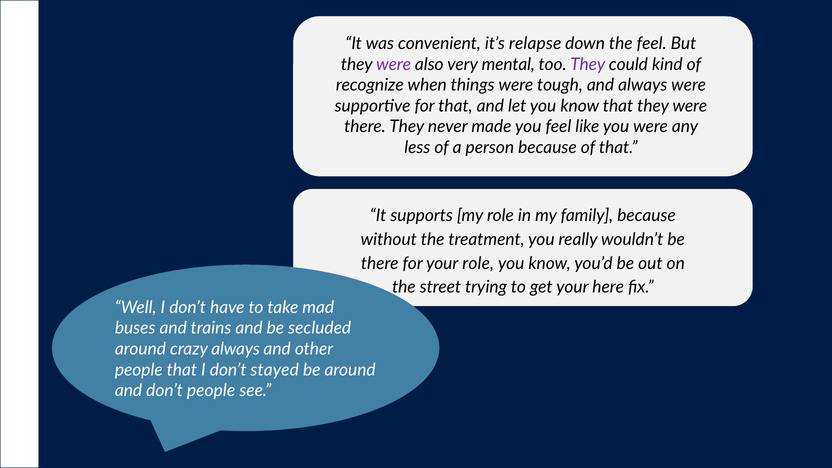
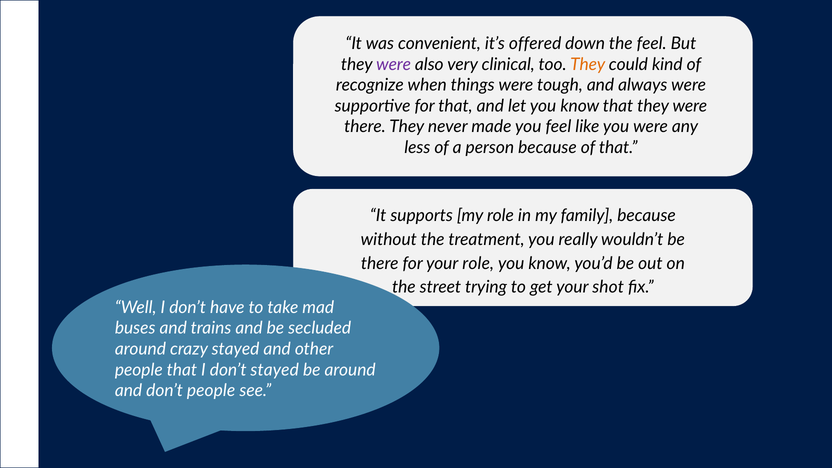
relapse: relapse -> offered (535, 44)
mental: mental -> clinical (508, 64)
They colour: purple -> orange (588, 64)
here: here -> shot (608, 287)
crazy always: always -> stayed (236, 349)
